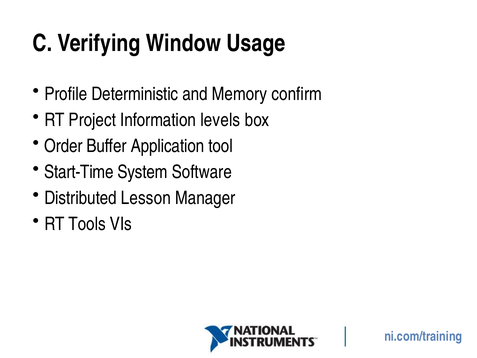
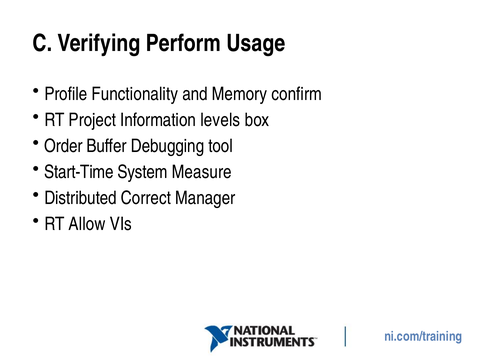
Window: Window -> Perform (183, 43)
Deterministic: Deterministic -> Functionality (135, 94)
Application: Application -> Debugging (167, 146)
Software: Software -> Measure (202, 172)
Lesson: Lesson -> Correct (146, 198)
Tools: Tools -> Allow (87, 224)
